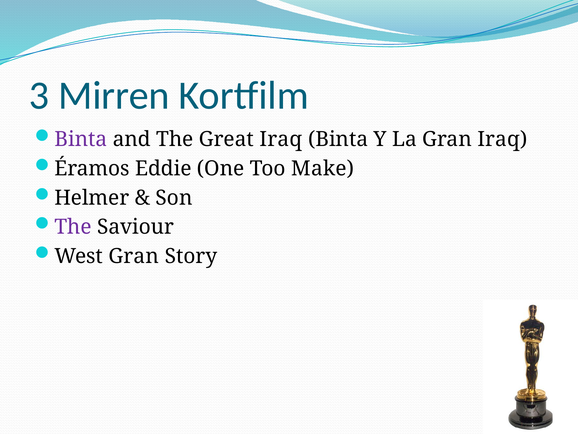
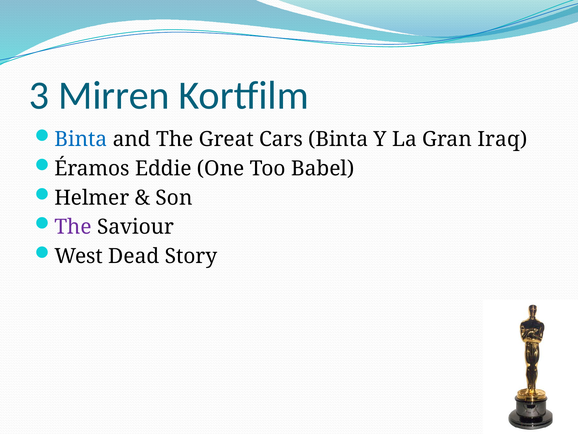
Binta colour: purple -> blue (81, 139)
Great Iraq: Iraq -> Cars (281, 139)
Make: Make -> Babel (323, 168)
West Gran: Gran -> Dead (134, 256)
